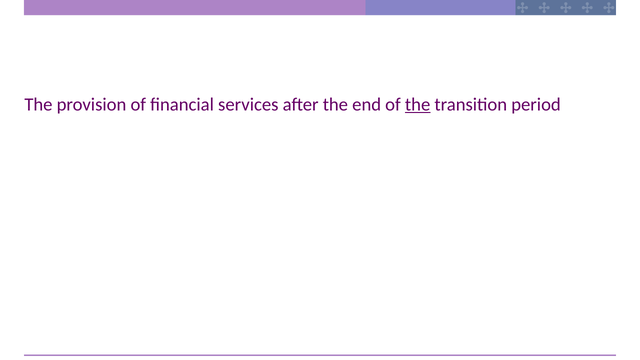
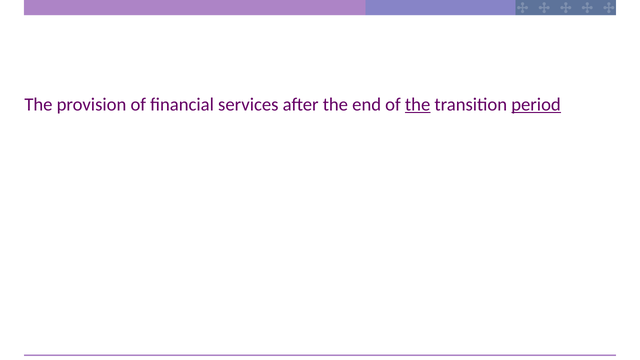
period underline: none -> present (536, 105)
